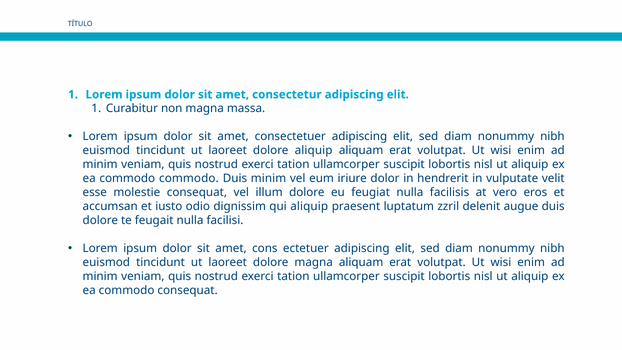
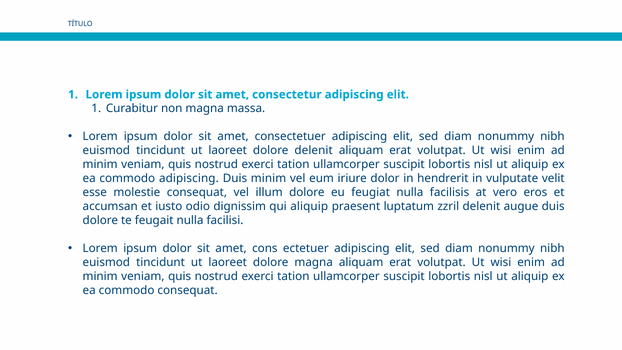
dolore aliquip: aliquip -> delenit (314, 150)
commodo commodo: commodo -> adipiscing (189, 178)
